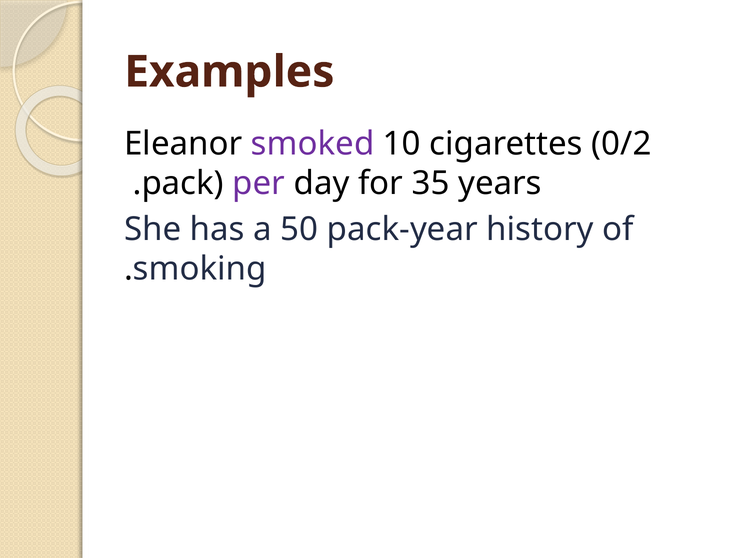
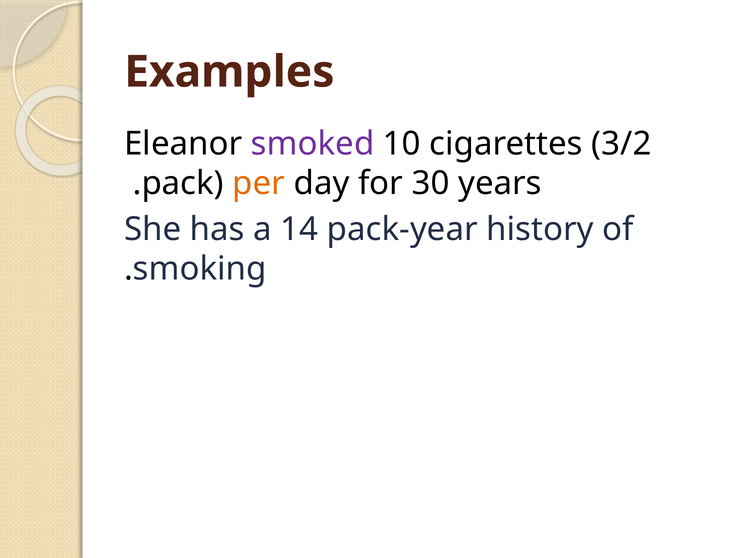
0/2: 0/2 -> 3/2 (621, 144)
per colour: purple -> orange (259, 183)
35: 35 -> 30 (431, 183)
50: 50 -> 14 (299, 229)
